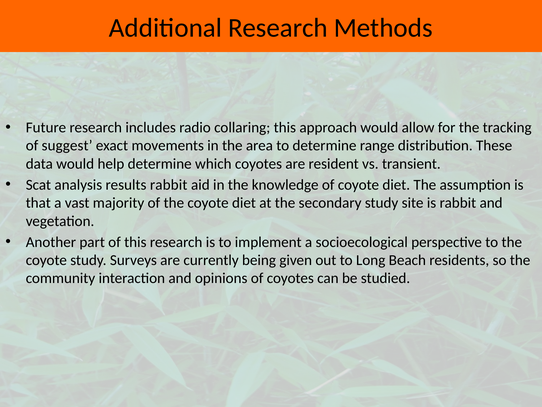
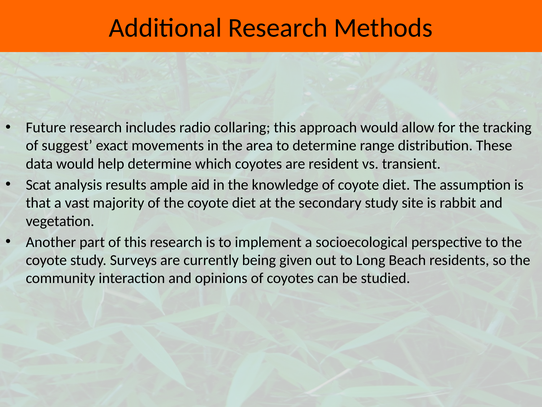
results rabbit: rabbit -> ample (169, 185)
